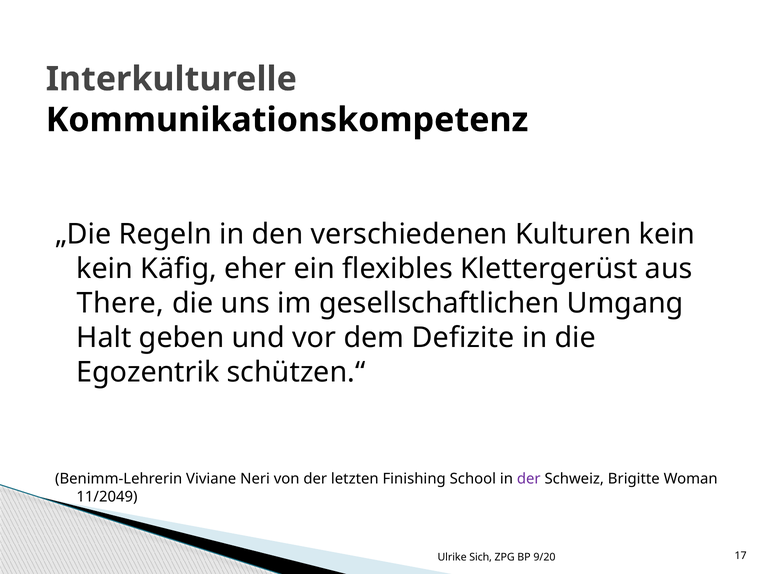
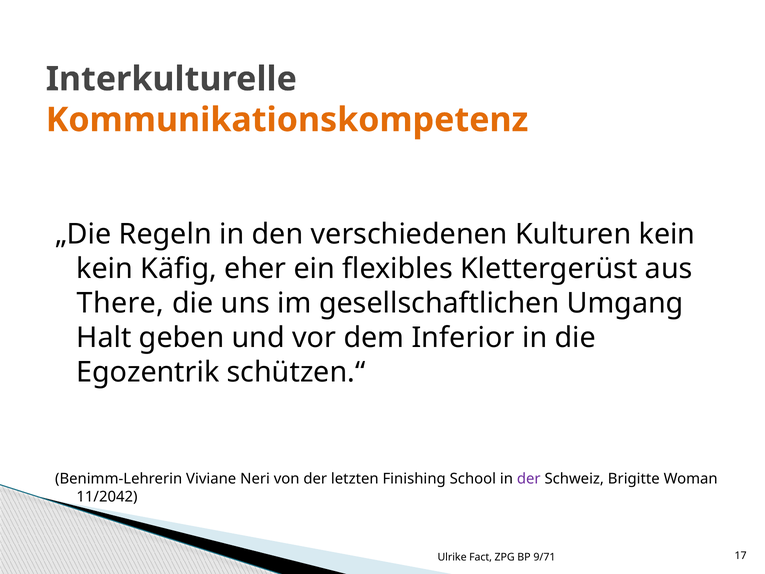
Kommunikationskompetenz colour: black -> orange (287, 120)
Defizite: Defizite -> Inferior (463, 338)
11/2049: 11/2049 -> 11/2042 (107, 497)
Sich: Sich -> Fact (481, 557)
9/20: 9/20 -> 9/71 (544, 557)
